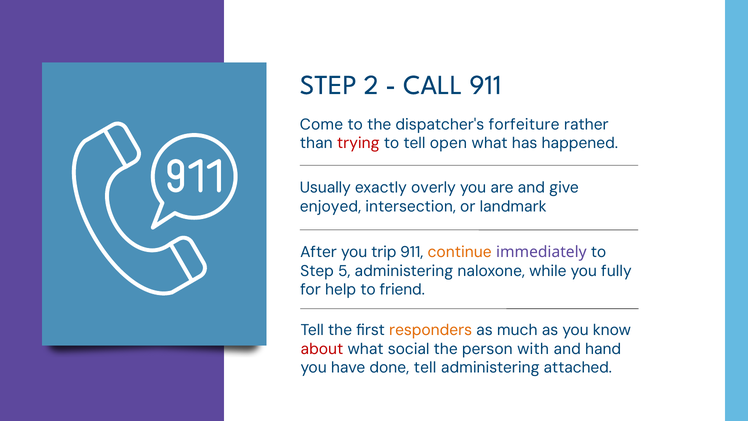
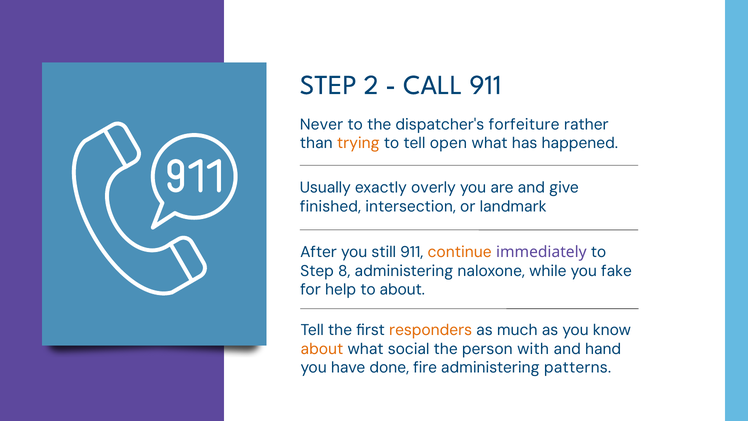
Come: Come -> Never (322, 124)
trying colour: red -> orange (358, 143)
enjoyed: enjoyed -> finished (330, 206)
trip: trip -> still (384, 252)
5: 5 -> 8 (344, 271)
fully: fully -> fake (616, 271)
to friend: friend -> about (402, 289)
about colour: red -> orange (322, 349)
done tell: tell -> fire (425, 367)
attached: attached -> patterns (578, 367)
